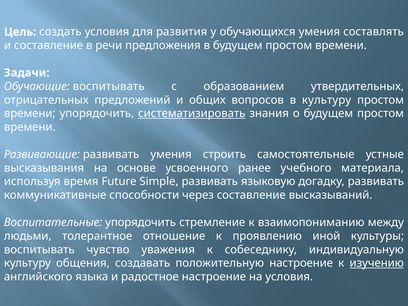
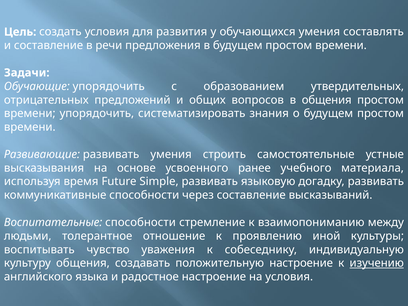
Обучающие воспитывать: воспитывать -> упорядочить (109, 86)
в культуру: культуру -> общения (327, 100)
систематизировать underline: present -> none (192, 114)
Воспитательные упорядочить: упорядочить -> способности (141, 222)
